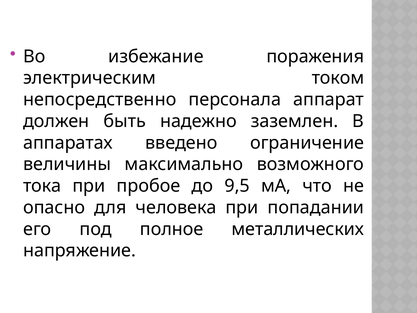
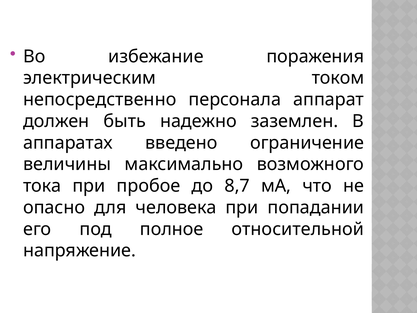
9,5: 9,5 -> 8,7 (237, 186)
металлических: металлических -> относительной (298, 229)
